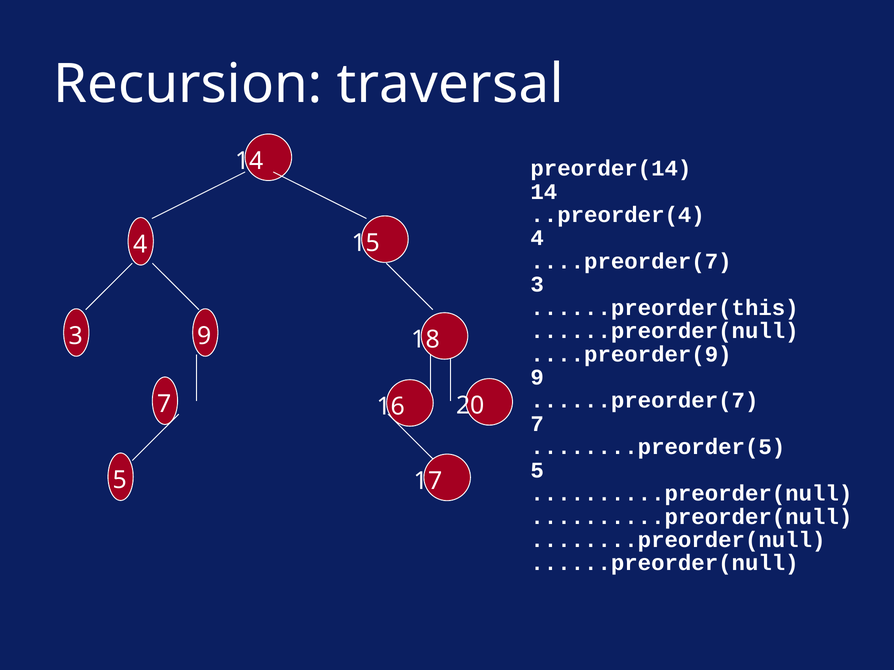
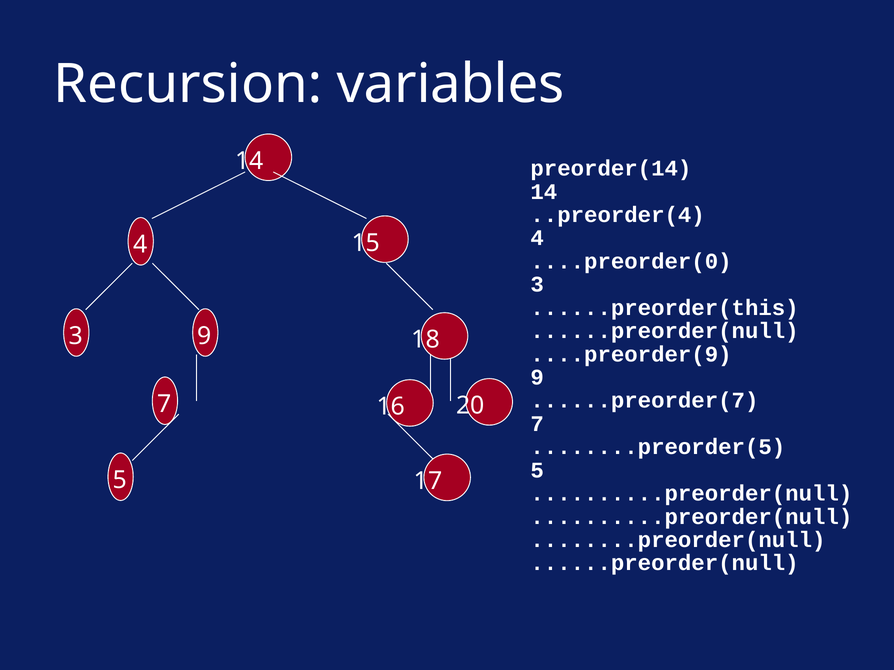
traversal: traversal -> variables (450, 84)
....preorder(7: ....preorder(7 -> ....preorder(0 (631, 261)
